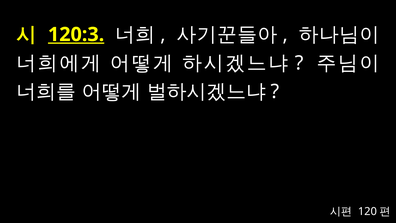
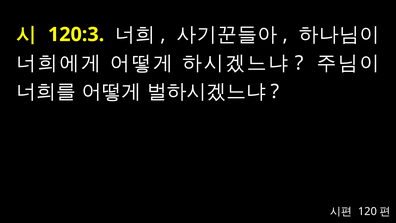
120:3 underline: present -> none (76, 35)
